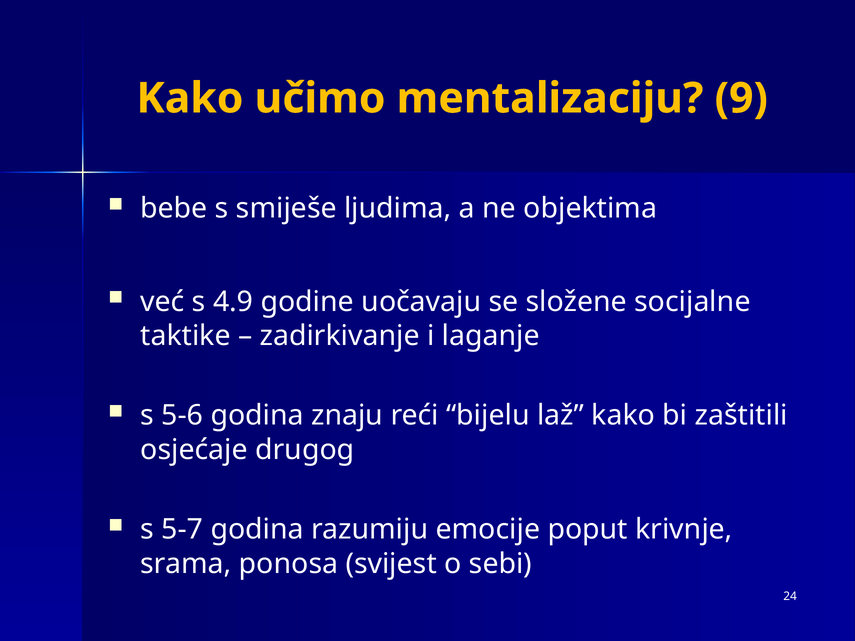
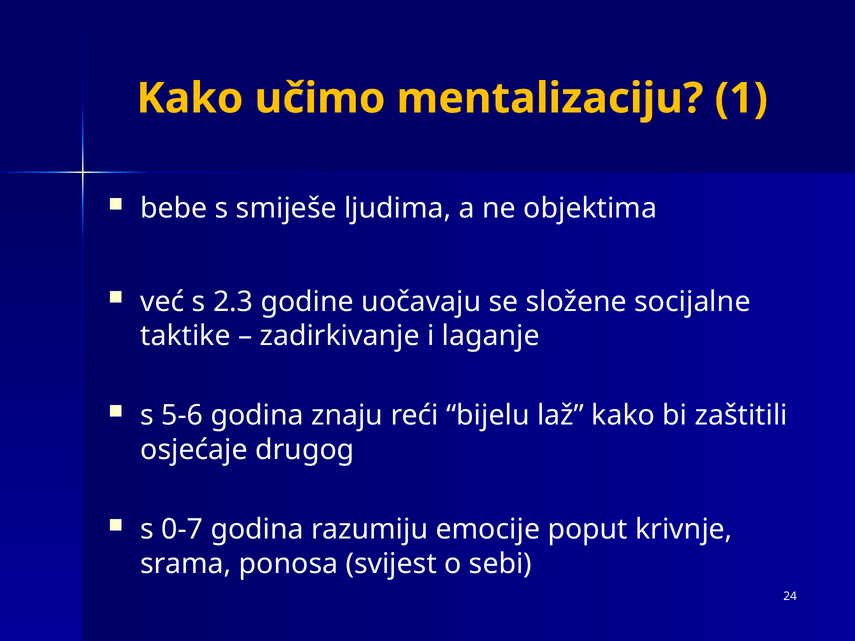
9: 9 -> 1 (741, 98)
4.9: 4.9 -> 2.3 (233, 302)
5-7: 5-7 -> 0-7 (182, 530)
